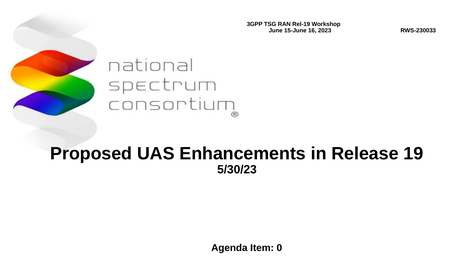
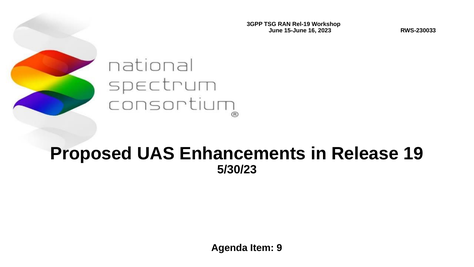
0: 0 -> 9 (279, 248)
